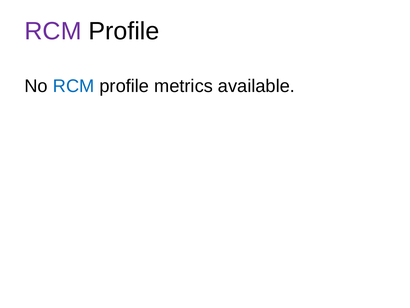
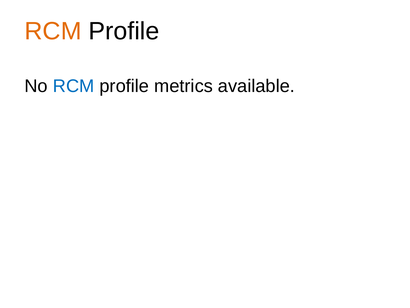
RCM colour: purple -> orange (53, 31)
